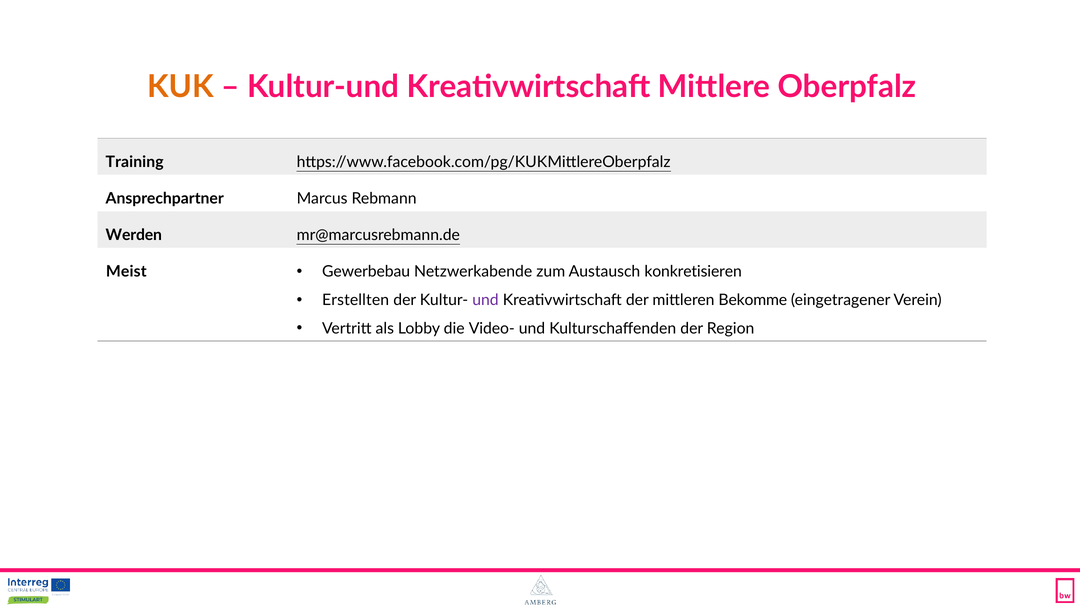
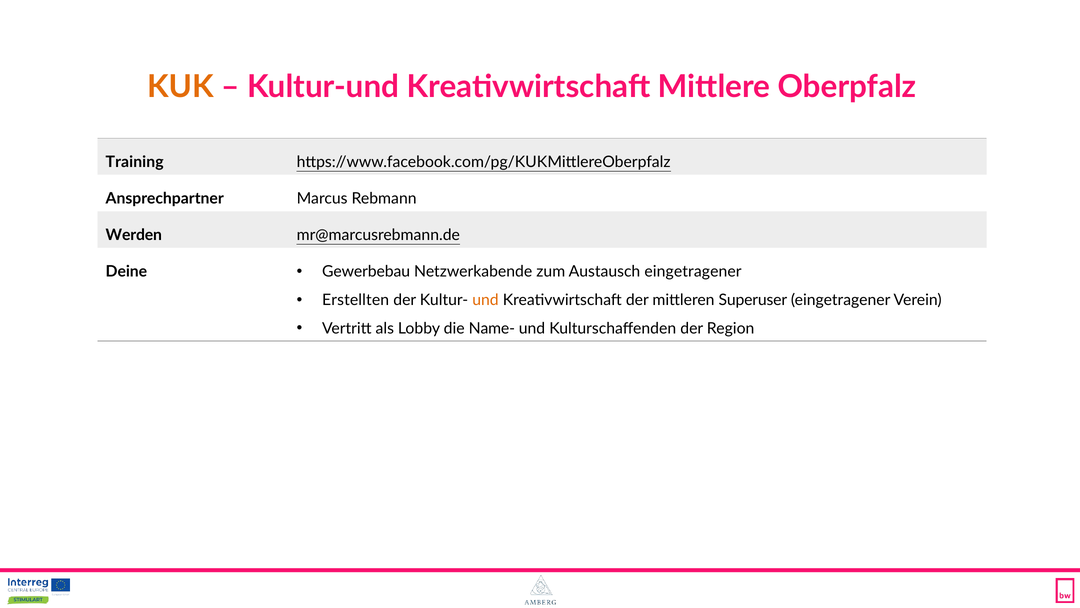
Meist: Meist -> Deine (126, 271)
Austausch konkretisieren: konkretisieren -> eingetragener (693, 271)
und colour: purple -> orange (485, 300)
Bekomme: Bekomme -> Superuser (753, 300)
Video-: Video- -> Name- (492, 328)
